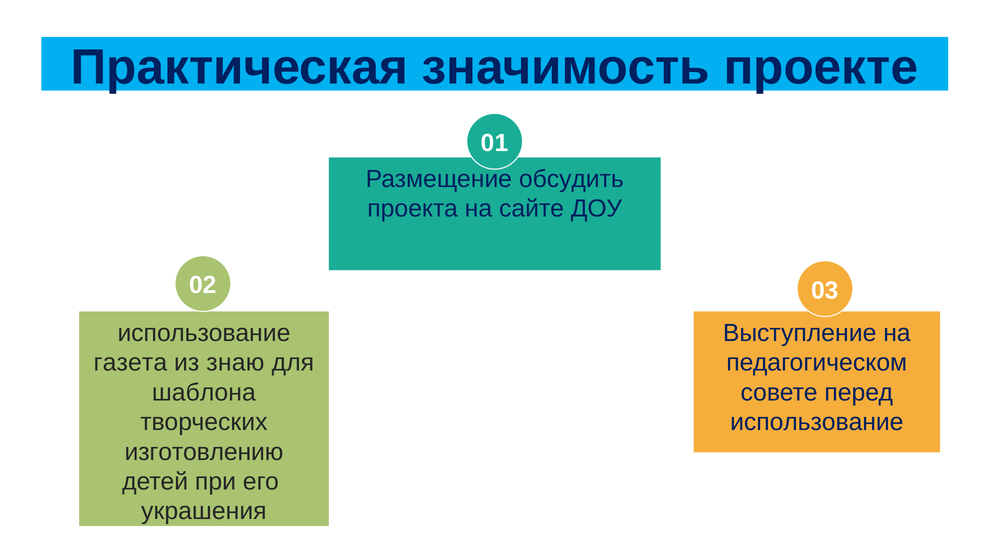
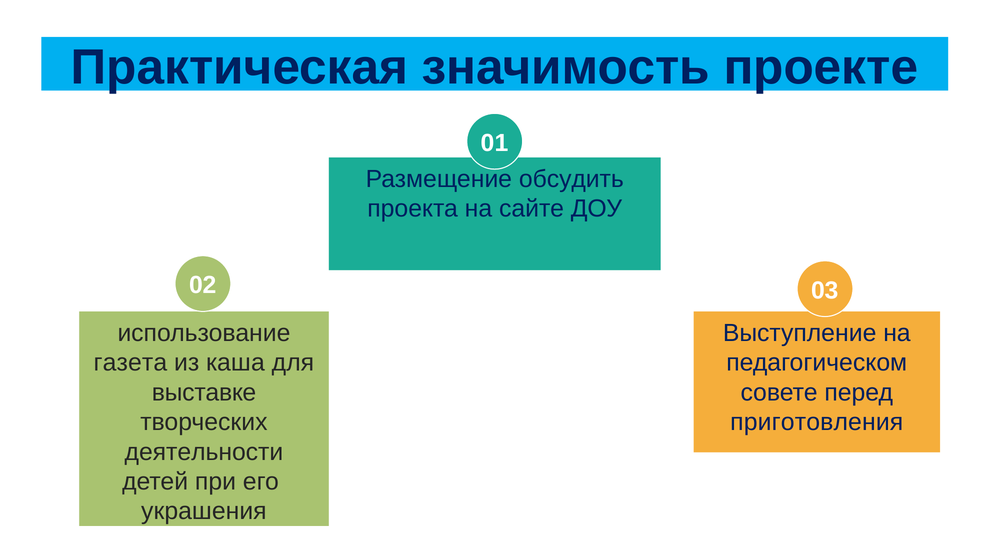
знаю: знаю -> каша (235, 363)
шаблона: шаблона -> выставке (204, 393)
использование: использование -> приготовления (817, 422)
изготовлению: изготовлению -> деятельности (204, 452)
